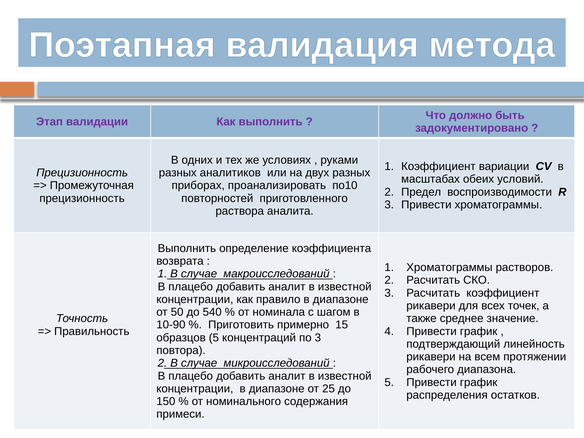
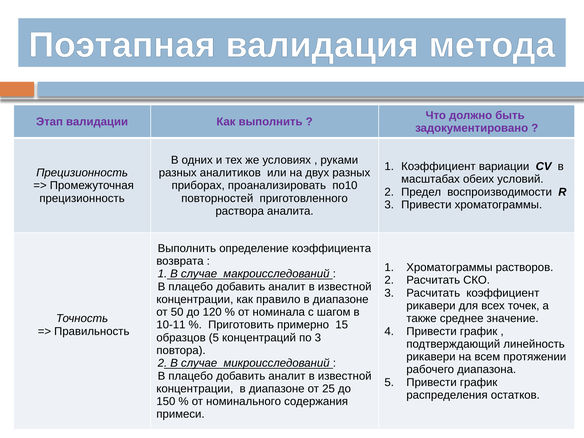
540: 540 -> 120 (212, 312)
10-90: 10-90 -> 10-11 (171, 325)
